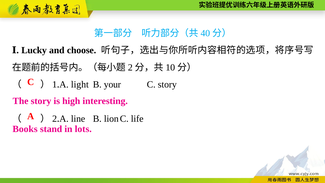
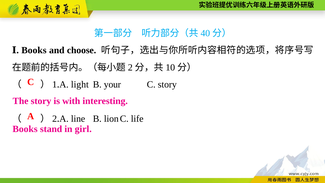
Ⅰ Lucky: Lucky -> Books (34, 50)
high: high -> with (71, 101)
lots: lots -> girl (83, 129)
